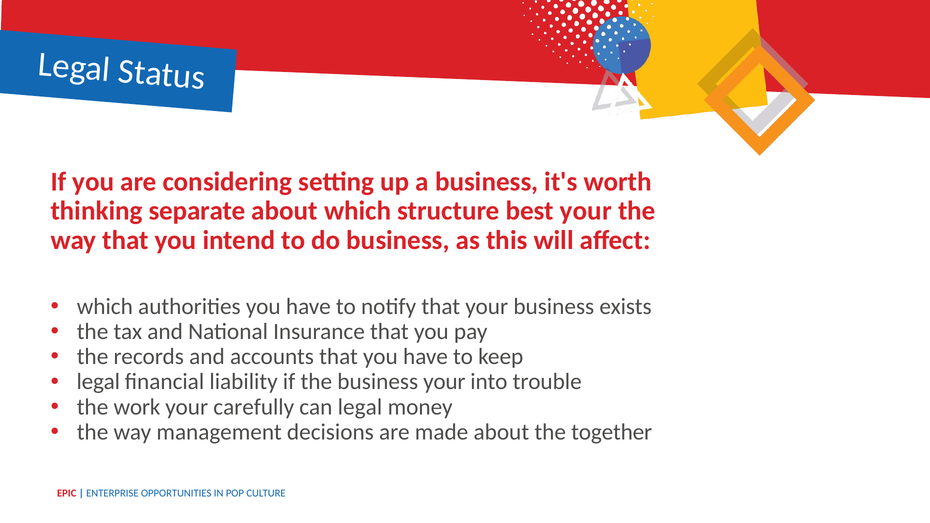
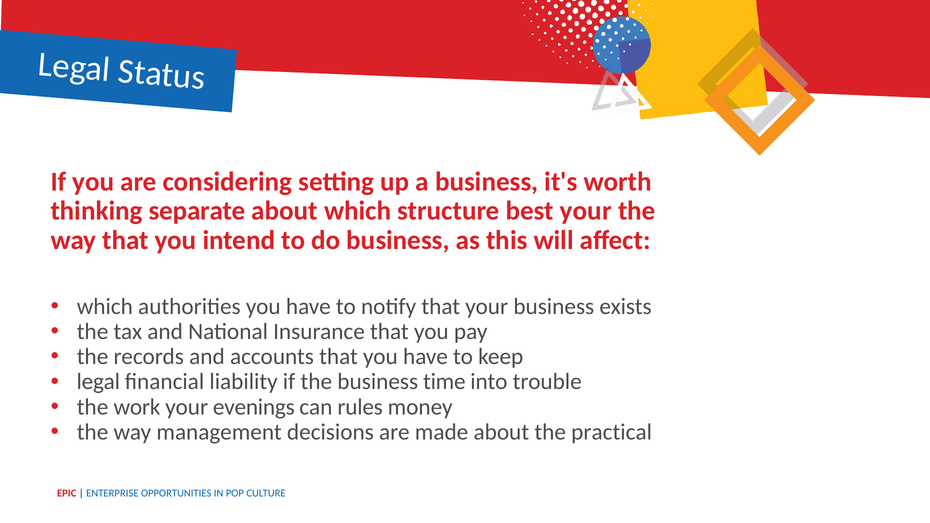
business your: your -> time (444, 382)
carefully: carefully -> evenings (254, 407)
can legal: legal -> rules (360, 407)
together: together -> practical (612, 432)
